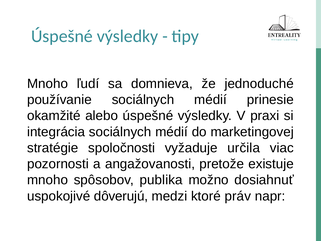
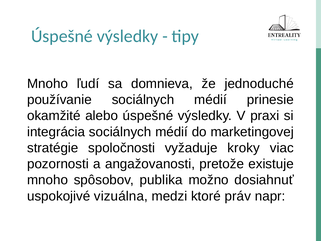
určila: určila -> kroky (244, 148)
dôverujú: dôverujú -> vizuálna (121, 196)
